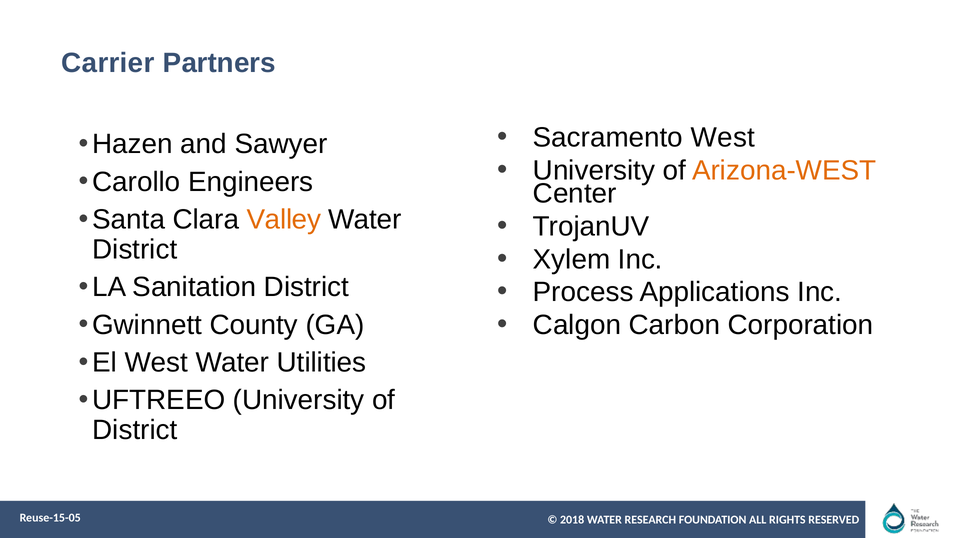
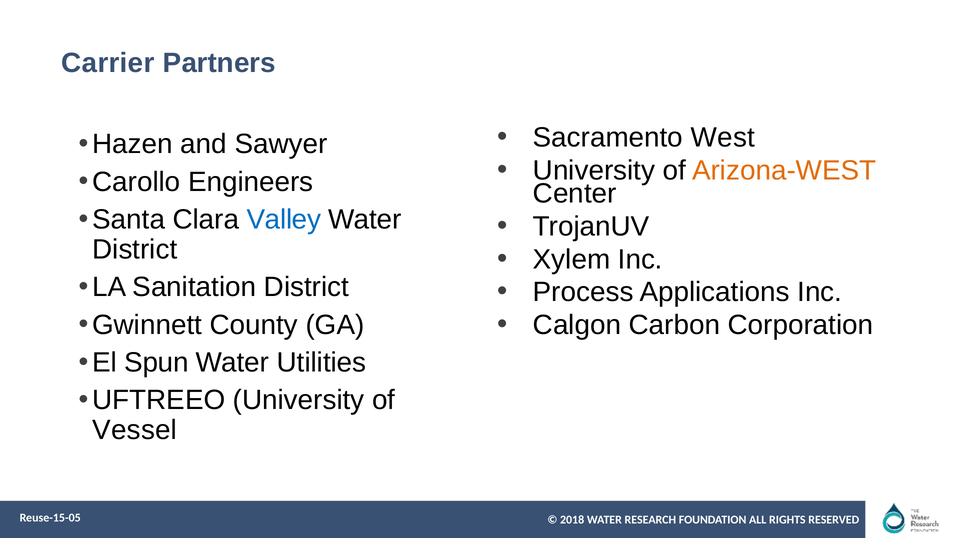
Valley colour: orange -> blue (284, 219)
El West: West -> Spun (157, 362)
District: District -> Vessel (135, 430)
